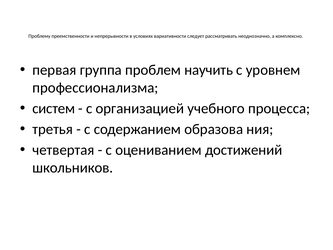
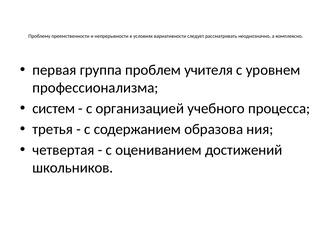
научить: научить -> учителя (209, 70)
